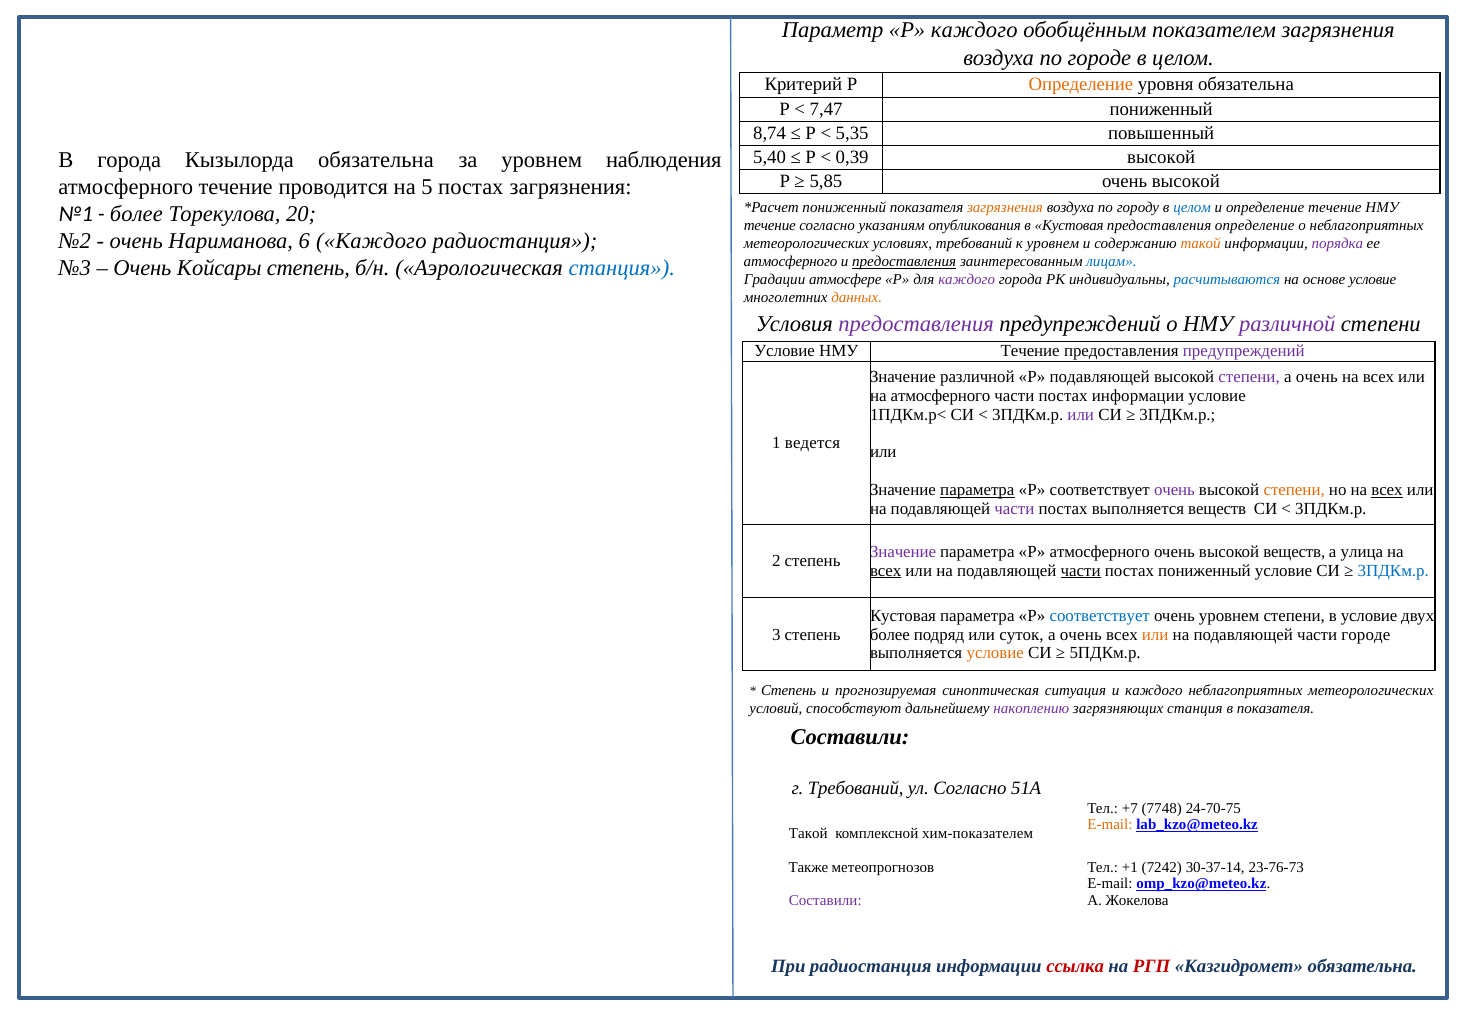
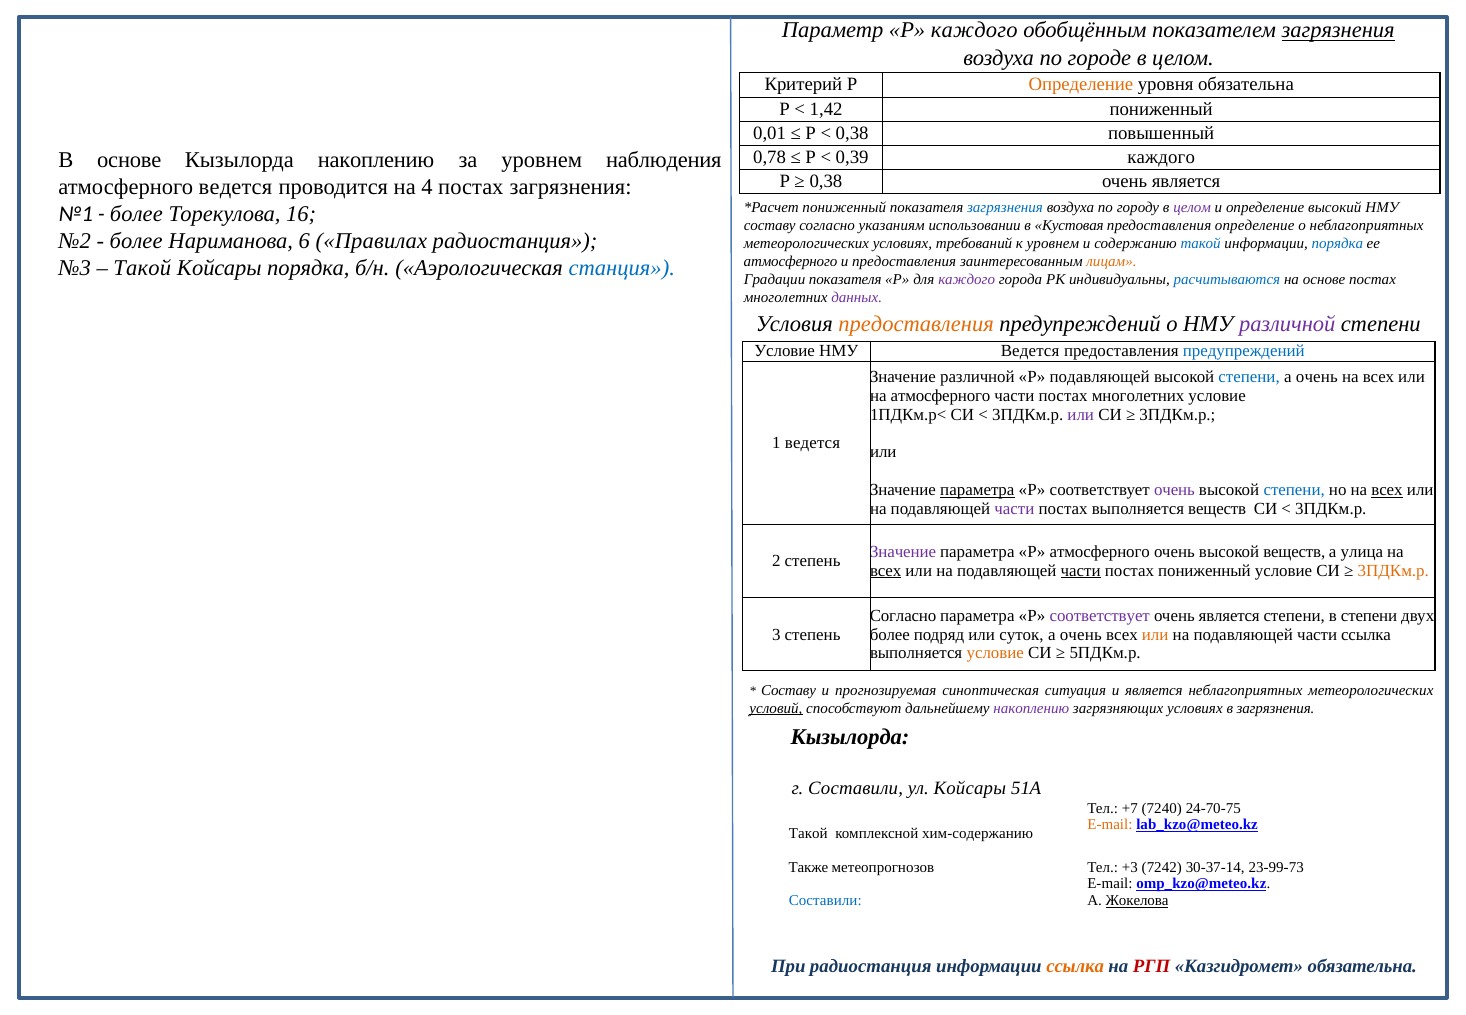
загрязнения underline: none -> present (1338, 30)
7,47: 7,47 -> 1,42 (826, 109)
8,74: 8,74 -> 0,01 (770, 133)
5,35: 5,35 -> 0,38 (852, 133)
5,40: 5,40 -> 0,78 (770, 157)
0,39 высокой: высокой -> каждого (1161, 157)
В города: города -> основе (129, 160)
Кызылорда обязательна: обязательна -> накоплению (376, 160)
5,85: 5,85 -> 0,38 (826, 181)
высокой: высокой -> является (1186, 181)
атмосферного течение: течение -> ведется (235, 187)
5: 5 -> 4 (427, 187)
загрязнения colour: orange -> blue (1005, 208)
целом colour: blue -> purple (1192, 208)
определение течение: течение -> высокий (1335, 208)
20: 20 -> 16 (301, 214)
течение: течение -> составу (770, 226)
опубликования: опубликования -> использовании (975, 226)
очень: очень -> более (136, 241)
6 Каждого: Каждого -> Правилах (371, 241)
такой colour: orange -> blue (1201, 244)
порядка colour: purple -> blue (1337, 244)
предоставления underline: present -> none (904, 262)
лицам colour: blue -> orange (1112, 262)
Очень: Очень -> Такой (142, 268)
Койсары степень: степень -> порядка (308, 268)
Градации атмосфере: атмосфере -> показателя (845, 280)
основе условие: условие -> постах (1373, 280)
данных colour: orange -> purple (857, 298)
предоставления colour: purple -> orange (916, 324)
Течение: Течение -> Ведется (1030, 351)
предупреждений colour: purple -> blue (1244, 351)
степени colour: purple -> blue (1249, 377)
части постах информации: информации -> многолетних (1138, 396)
степени colour: orange -> blue (1294, 490)
3ПДКм.р colour: blue -> orange (1393, 570)
Кустовая: Кустовая -> Согласно (903, 616)
соответствует colour: blue -> purple (1100, 616)
уровнем: уровнем -> является (1229, 616)
в условие: условие -> степени (1369, 616)
части городе: городе -> ссылка (1366, 634)
Степень: Степень -> Составу (789, 690)
и каждого: каждого -> является (1154, 690)
условий underline: none -> present (776, 708)
загрязняющих станция: станция -> условиях (1195, 708)
в показателя: показателя -> загрязнения (1276, 708)
Составили: Составили -> Кызылорда (850, 737)
г Требований: Требований -> Составили (856, 788)
ул Согласно: Согласно -> Койсары (970, 788)
7748: 7748 -> 7240 (1162, 808)
хим-показателем: хим-показателем -> хим-содержанию (978, 833)
+1: +1 -> +3 (1130, 867)
23-76-73: 23-76-73 -> 23-99-73 (1276, 867)
Составили colour: purple -> blue (825, 901)
Жокелова underline: none -> present (1137, 901)
ссылка colour: red -> orange (1075, 966)
